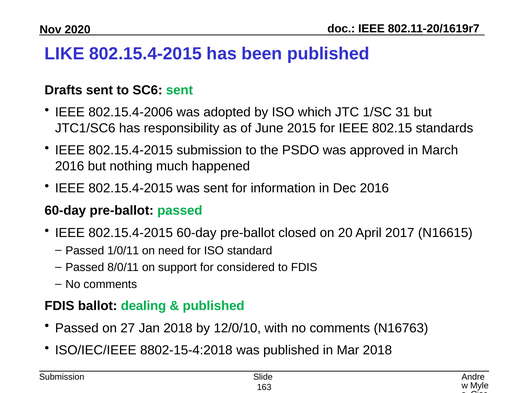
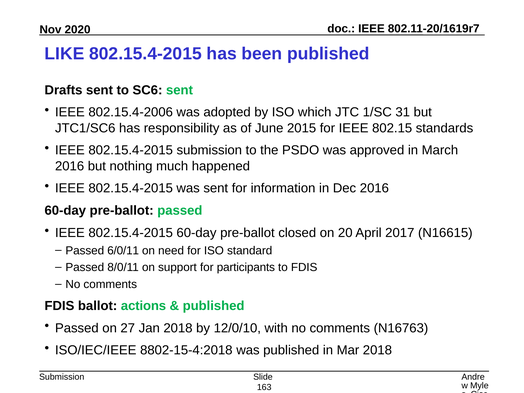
1/0/11: 1/0/11 -> 6/0/11 (123, 251)
considered: considered -> participants (246, 267)
dealing: dealing -> actions (144, 306)
